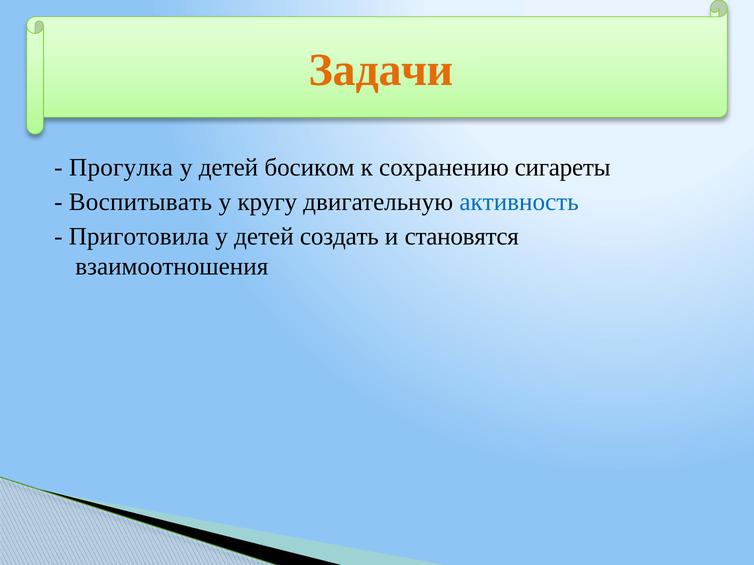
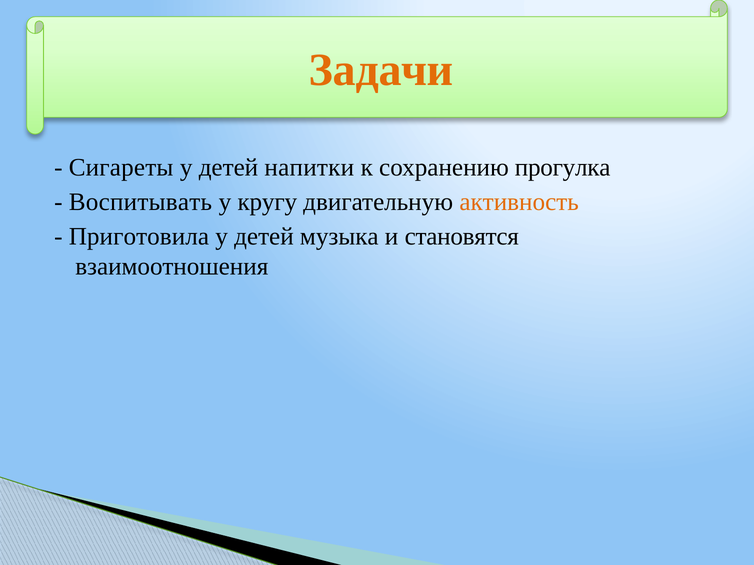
Прогулка: Прогулка -> Сигареты (121, 168)
босиком: босиком -> напитки (309, 168)
сигареты: сигареты -> прогулка (563, 168)
активность colour: blue -> orange (519, 202)
создать: создать -> музыка (339, 237)
